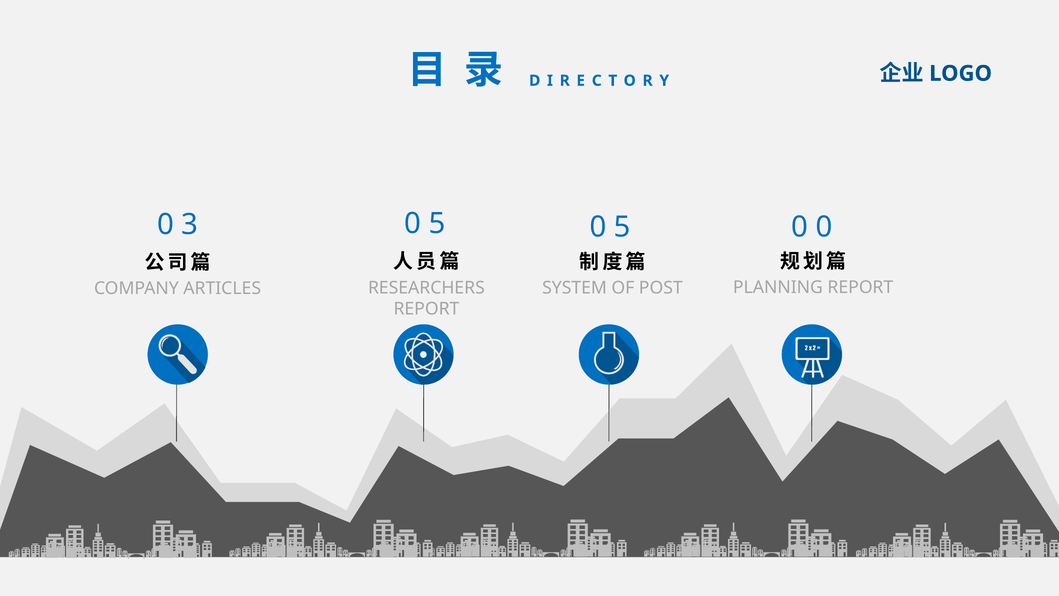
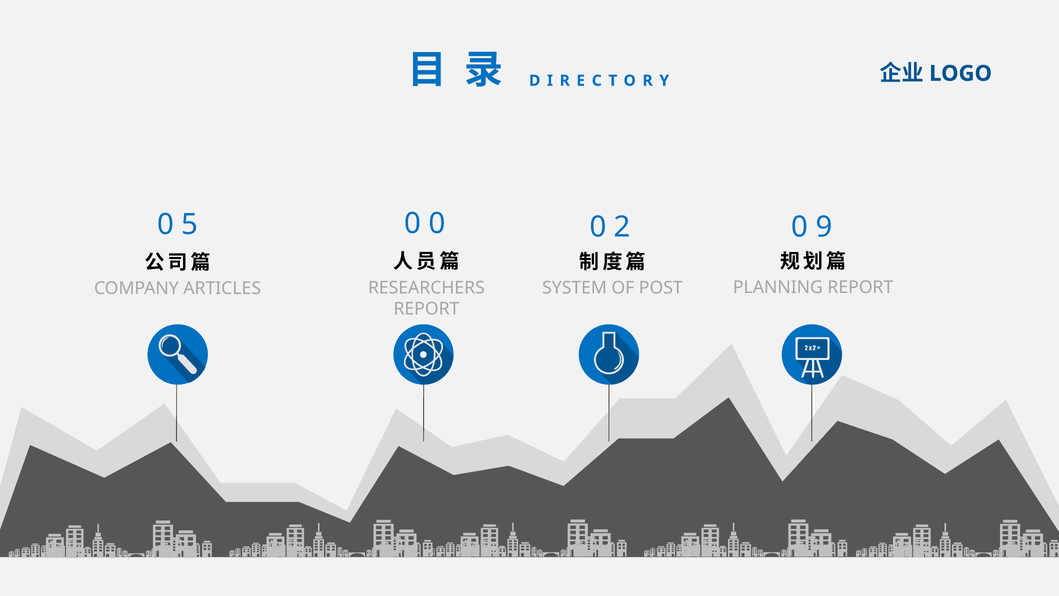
5: 5 -> 0 (437, 223)
3: 3 -> 5 (190, 224)
5: 5 -> 2 (622, 227)
0 0: 0 -> 9 (824, 227)
